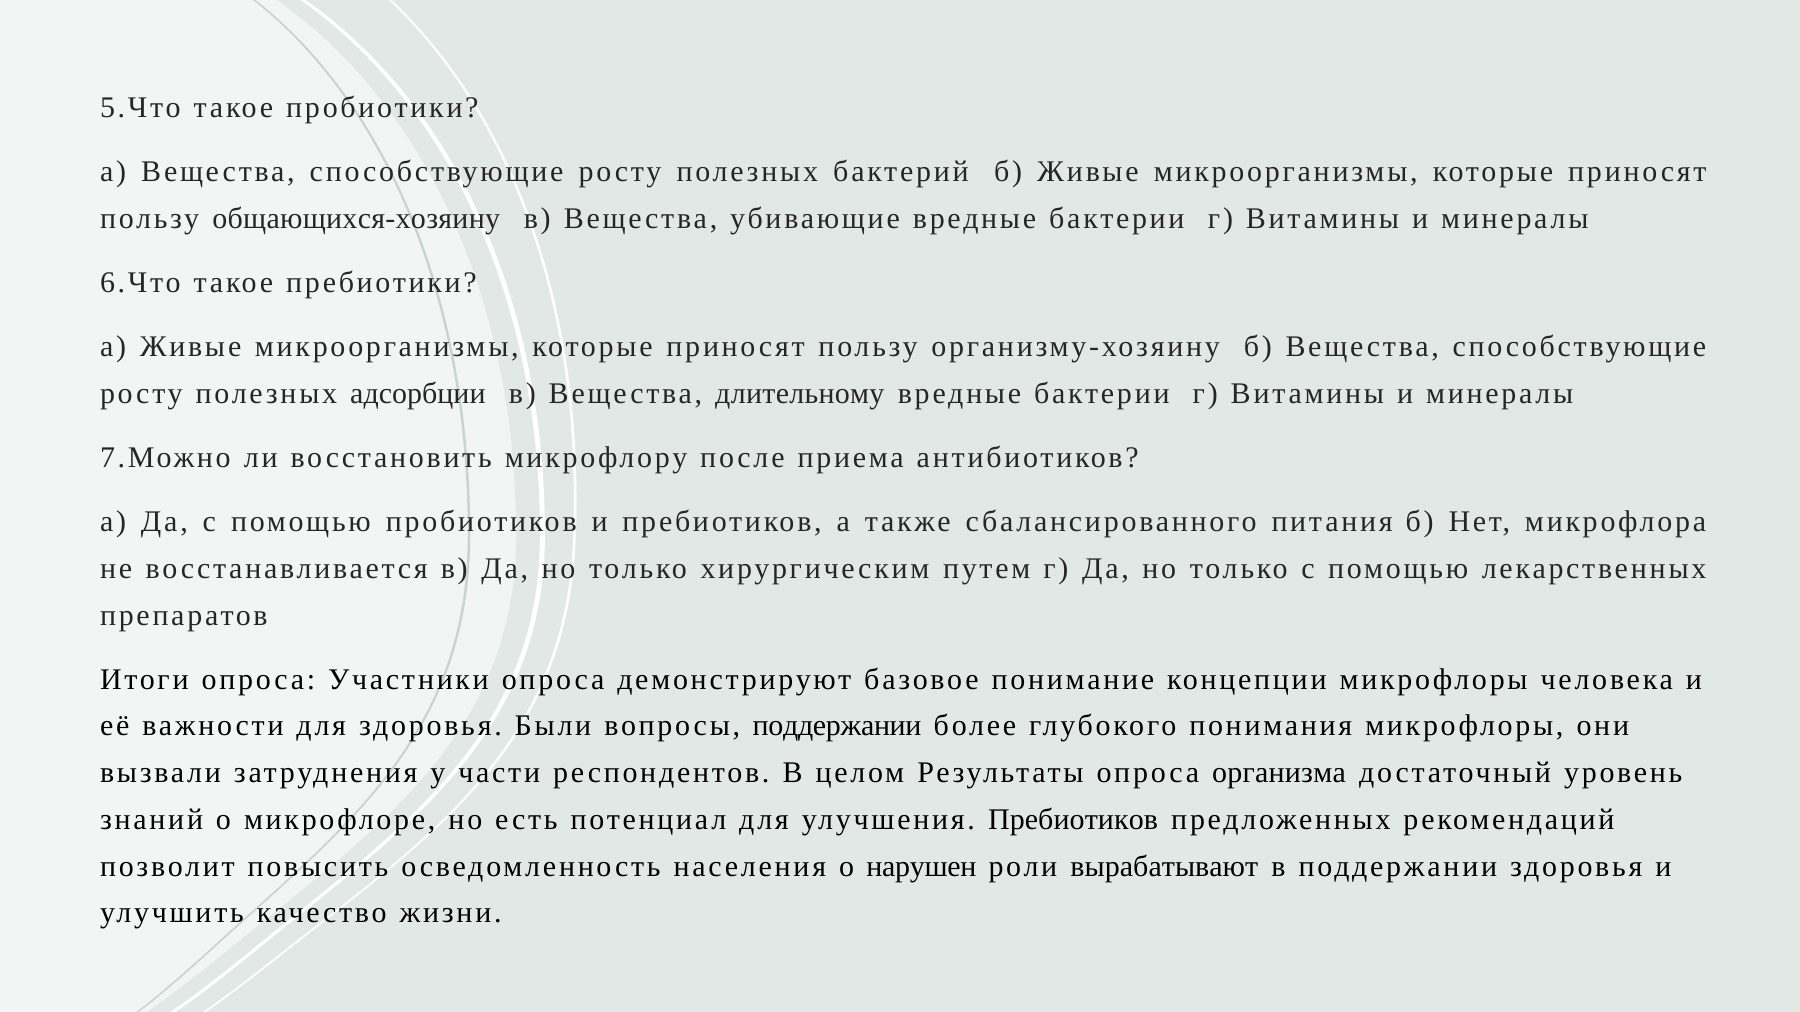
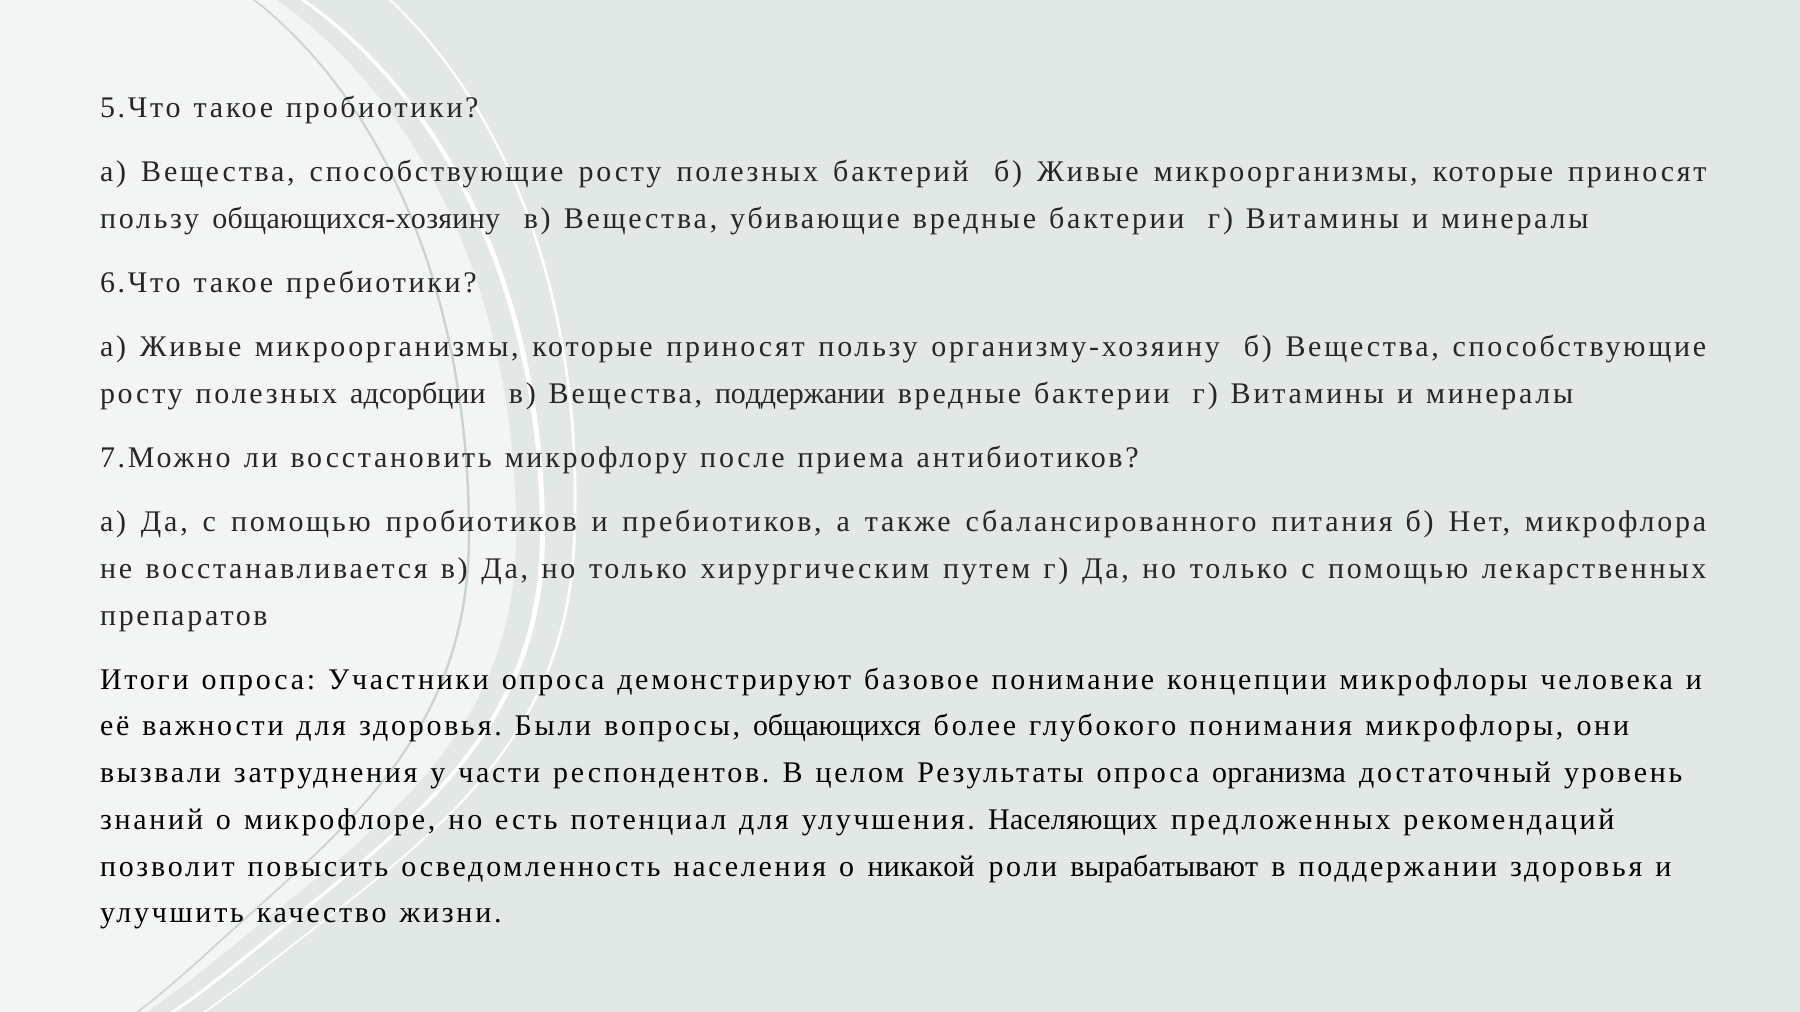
Вещества длительному: длительному -> поддержании (800, 394)
вопросы поддержании: поддержании -> общающихся (837, 726)
улучшения Пребиотиков: Пребиотиков -> Населяющих (1073, 820)
нарушен: нарушен -> никакой (921, 867)
